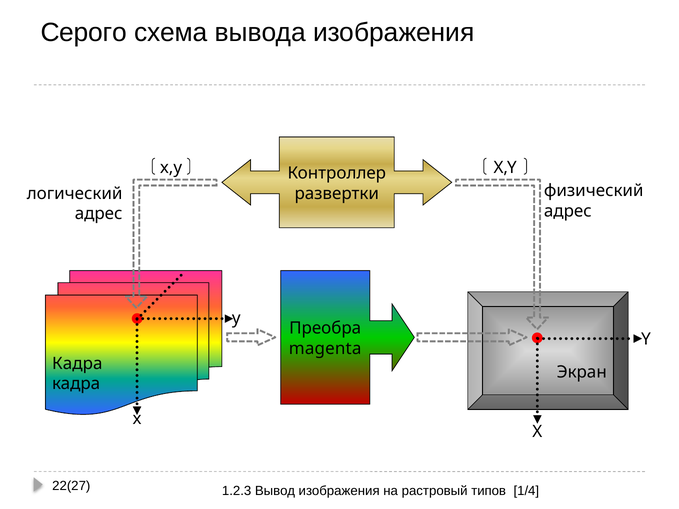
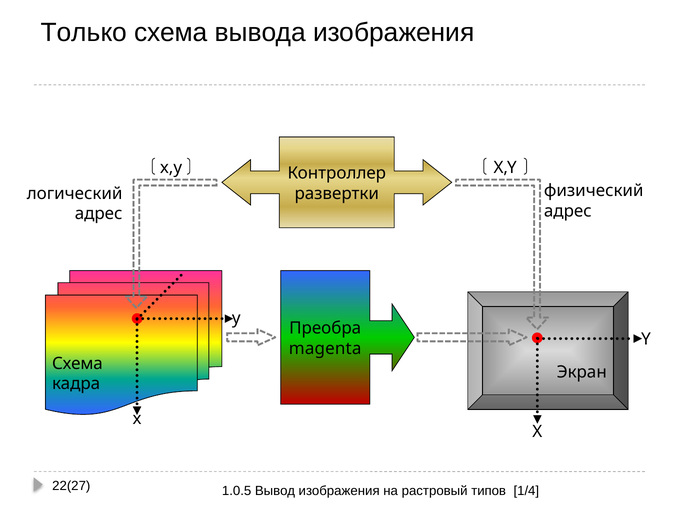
Серого: Серого -> Только (84, 32)
Кадра: Кадра -> Схема (77, 364)
1.2.3: 1.2.3 -> 1.0.5 (237, 491)
